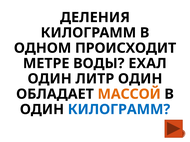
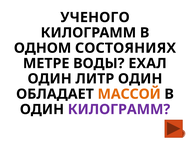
ДЕЛЕНИЯ: ДЕЛЕНИЯ -> УЧЕНОГО (95, 17)
ПРОИСХОДИТ: ПРОИСХОДИТ -> СОСТОЯНИЯХ (125, 48)
КИЛОГРАММ colour: blue -> purple (119, 110)
